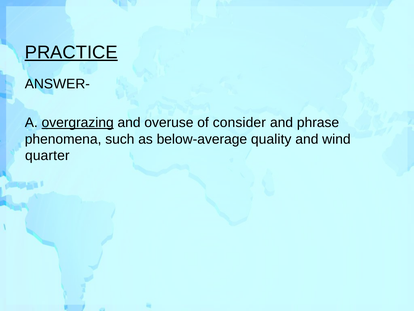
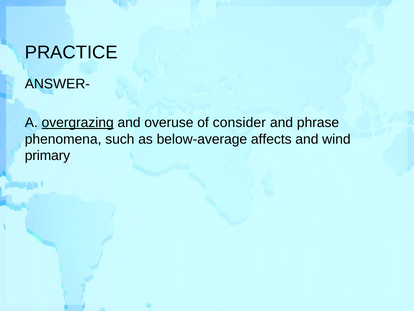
PRACTICE underline: present -> none (71, 52)
quality: quality -> affects (271, 139)
quarter: quarter -> primary (47, 156)
